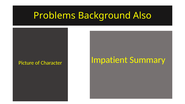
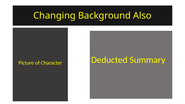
Problems: Problems -> Changing (55, 16)
Impatient: Impatient -> Deducted (109, 60)
